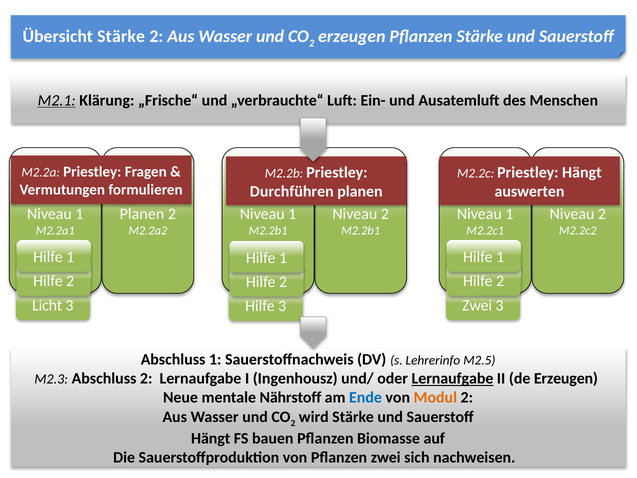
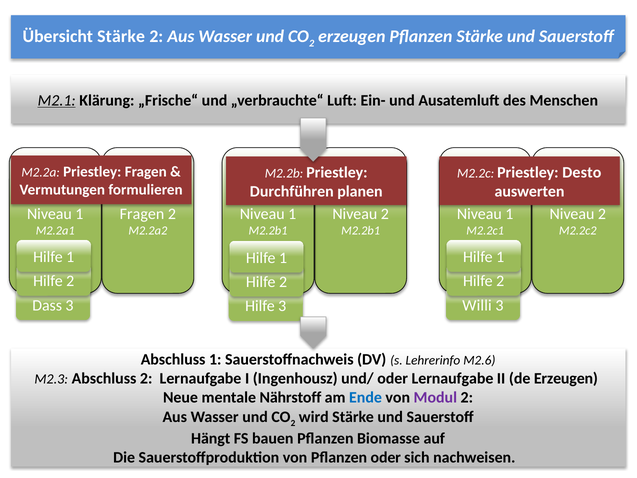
Priestley Hängt: Hängt -> Desto (582, 172)
Planen: Planen -> Fragen (142, 214)
Licht: Licht -> Dass (47, 305)
Zwei: Zwei -> Willi (477, 305)
M2.5: M2.5 -> M2.6 (479, 360)
Lernaufgabe underline: present -> none (453, 378)
Modul colour: orange -> purple (435, 397)
Pflanzen zwei: zwei -> oder (386, 457)
